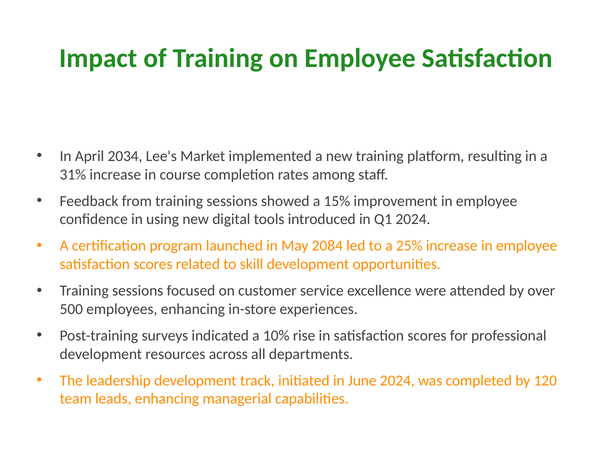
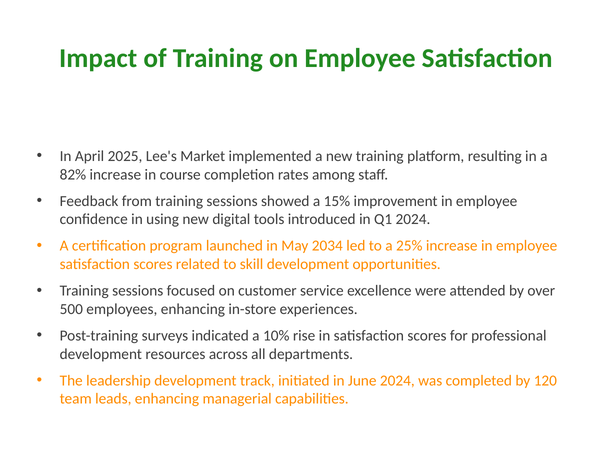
2034: 2034 -> 2025 (125, 156)
31%: 31% -> 82% (73, 174)
2084: 2084 -> 2034 (327, 246)
